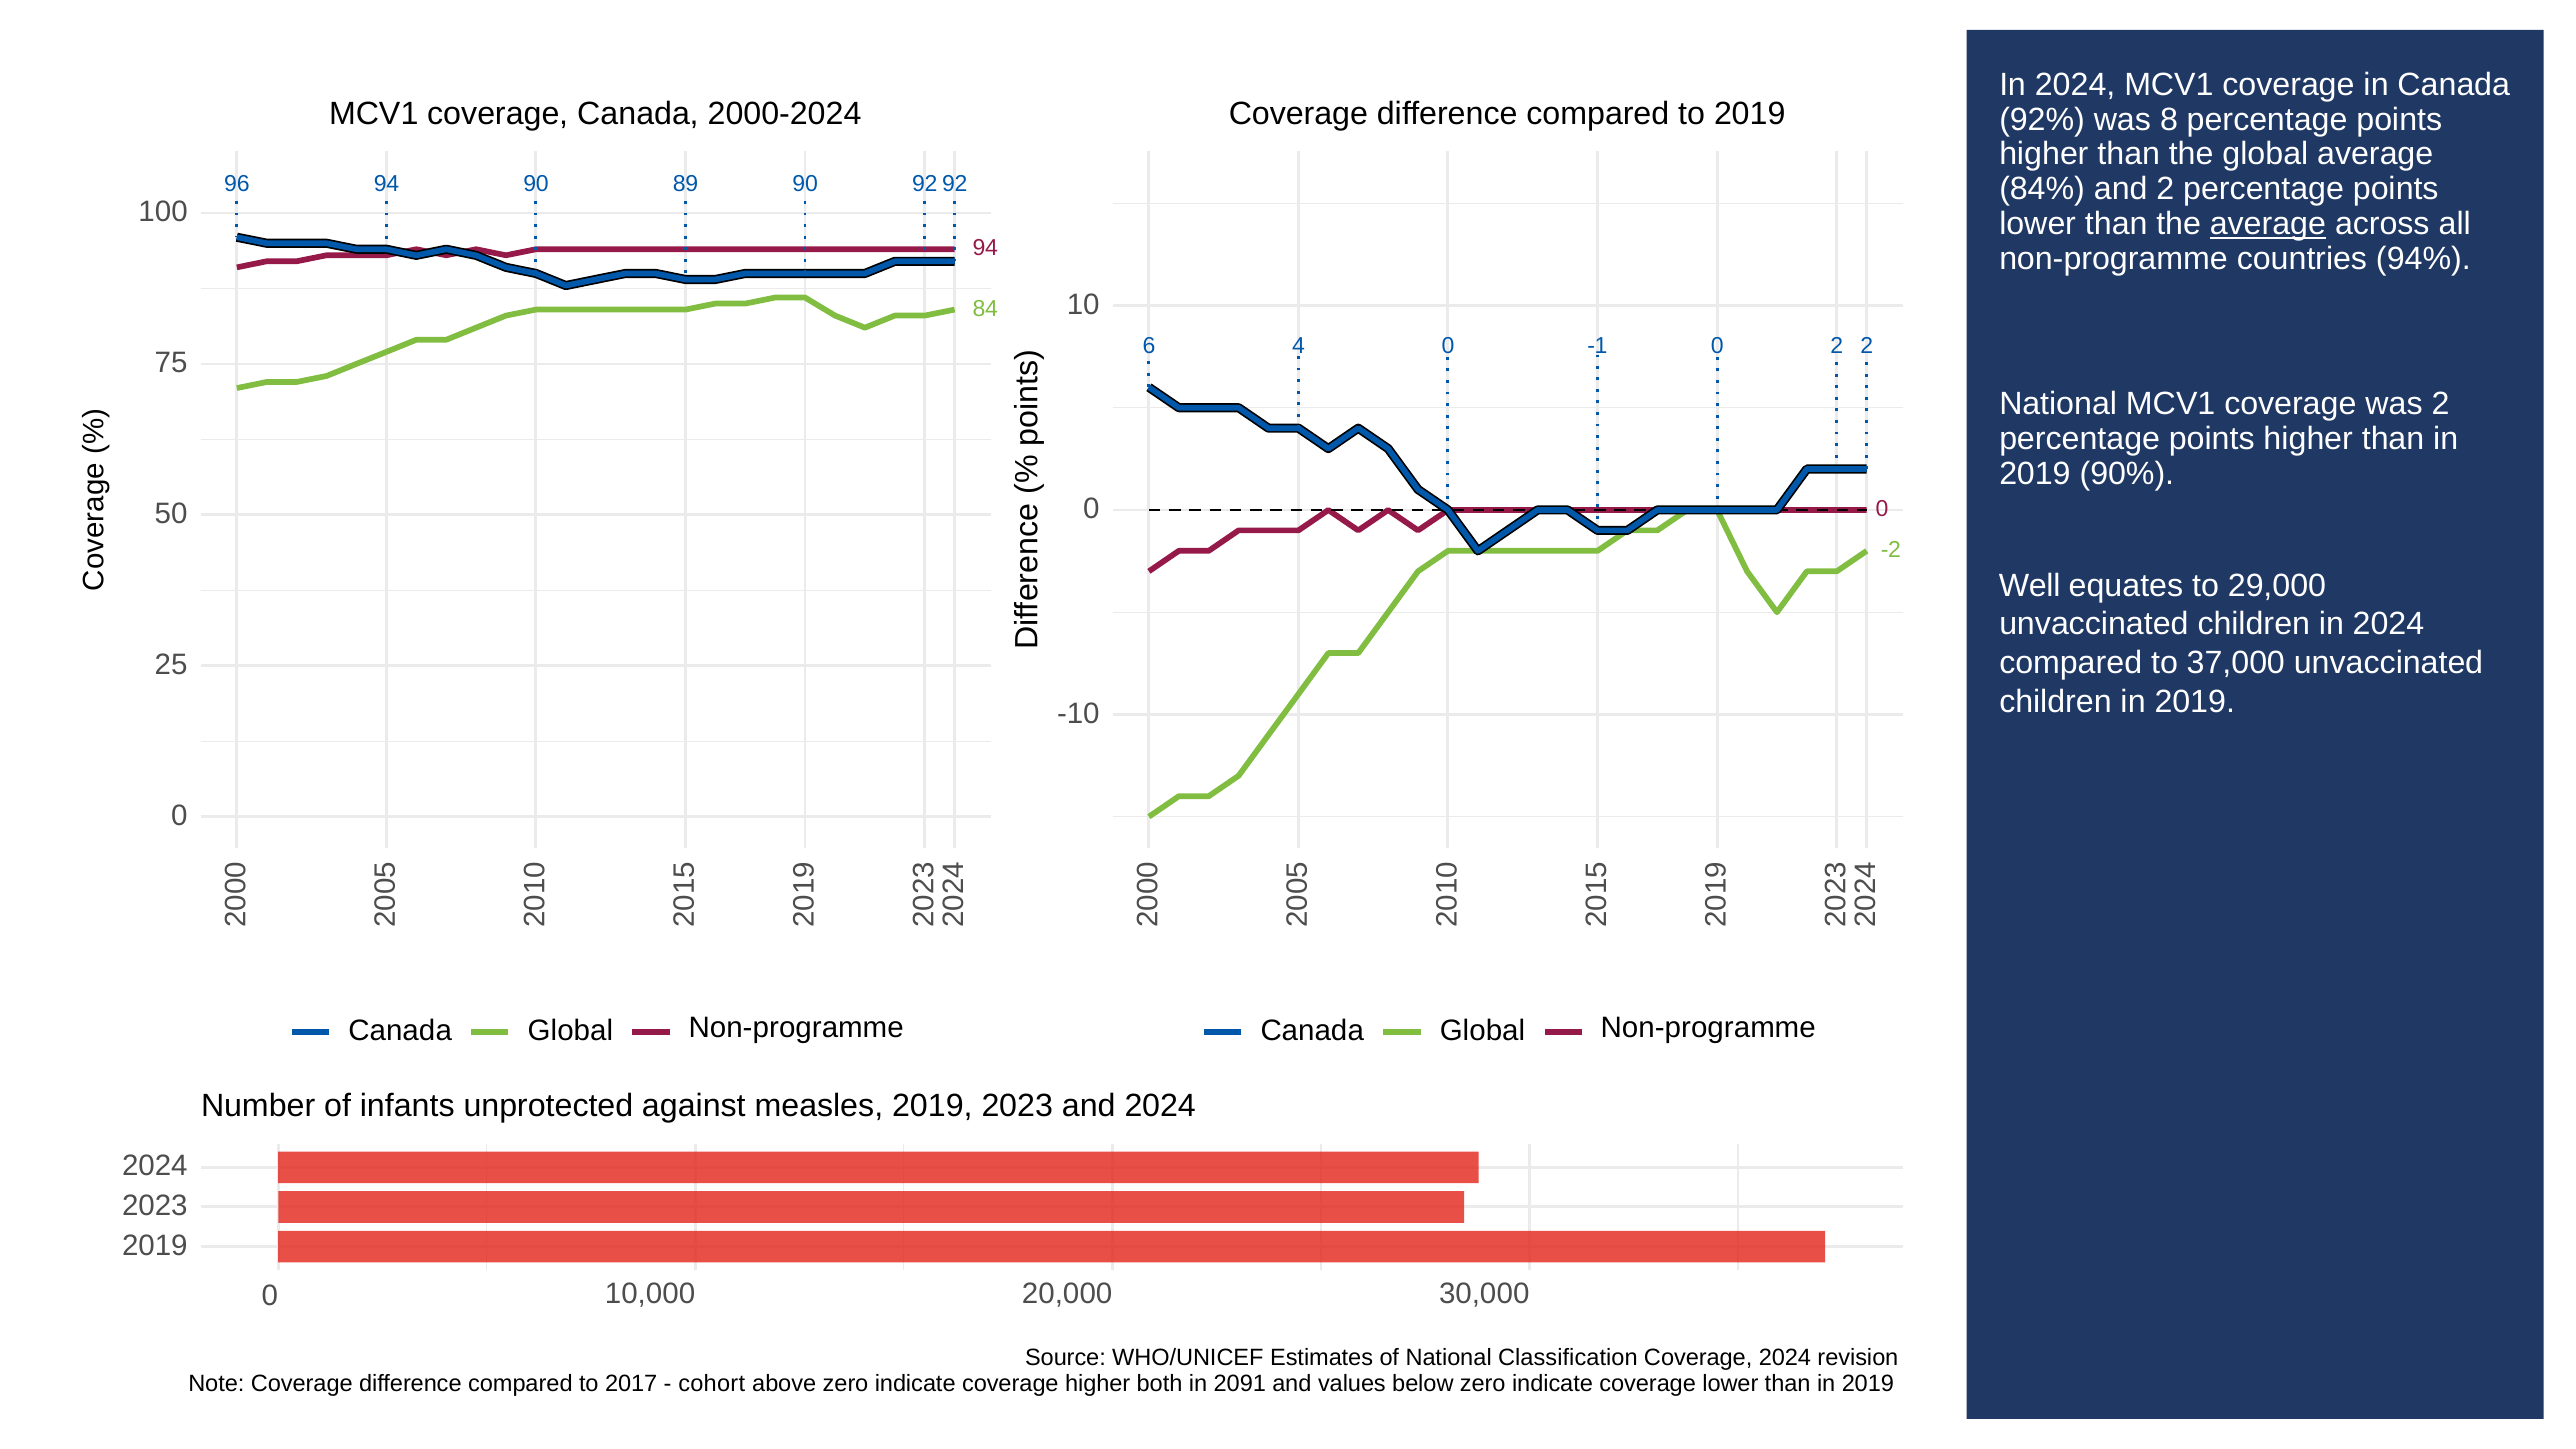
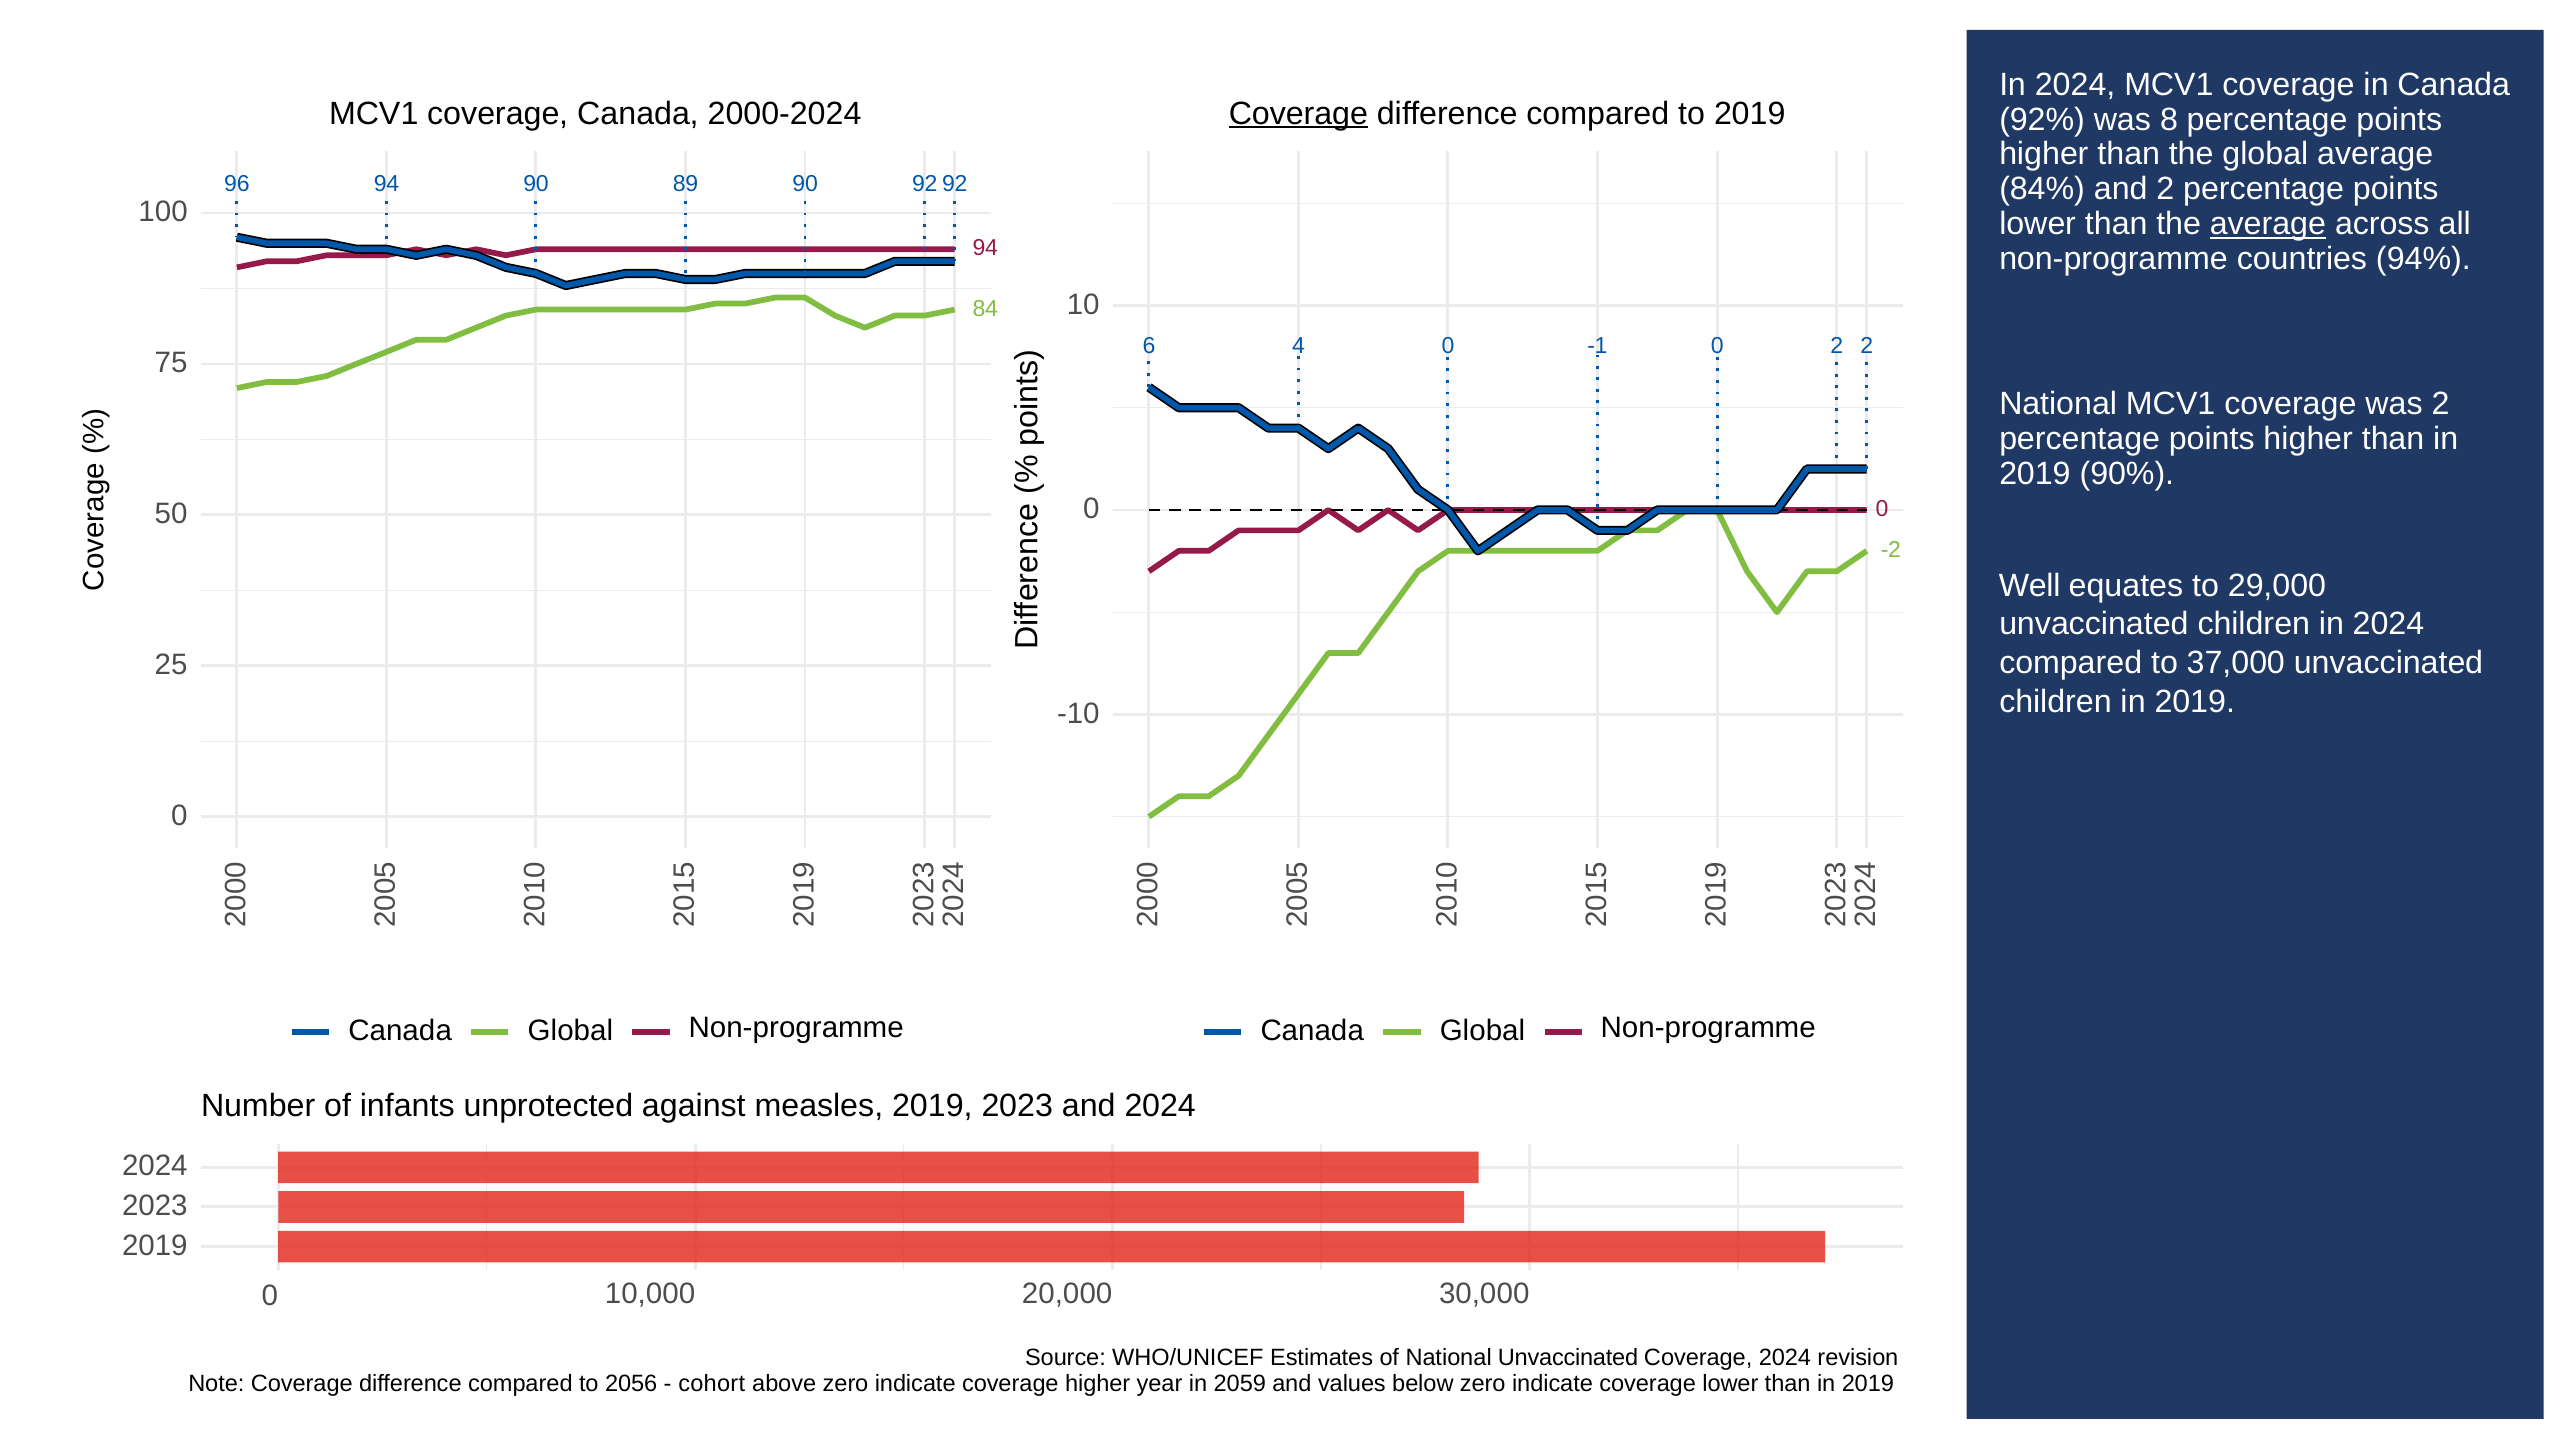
Coverage underline: none -> present (1298, 114)
National Classification: Classification -> Unvaccinated (1568, 1358)
2017: 2017 -> 2056 (631, 1383)
both: both -> year (1160, 1383)
2091: 2091 -> 2059 (1240, 1383)
